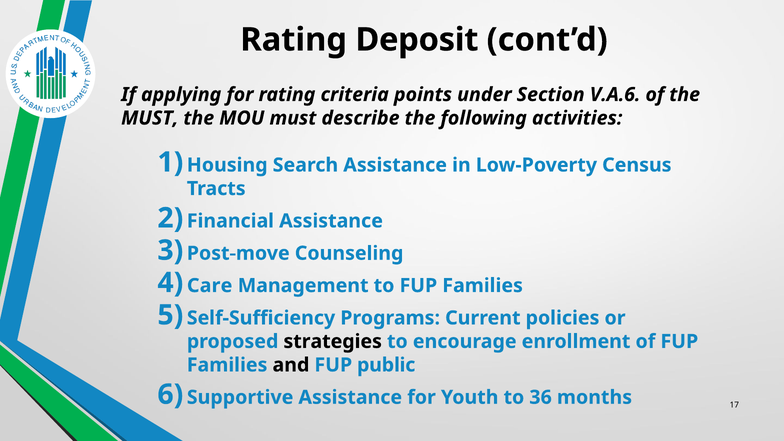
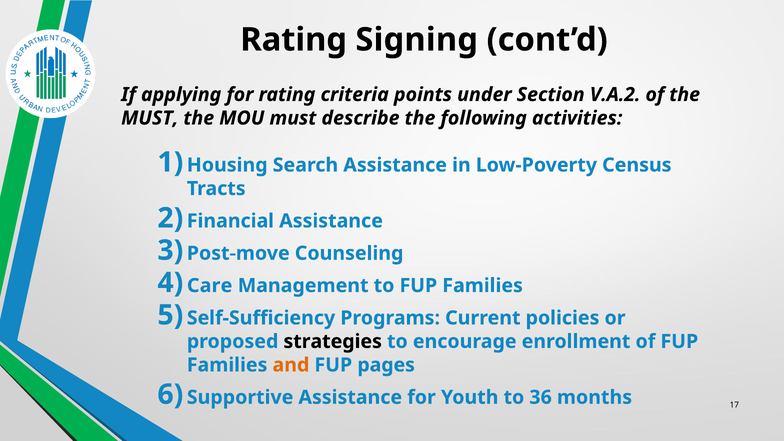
Deposit: Deposit -> Signing (417, 40)
V.A.6: V.A.6 -> V.A.2 (615, 95)
and colour: black -> orange (291, 365)
public: public -> pages (386, 365)
